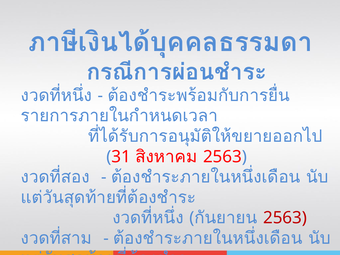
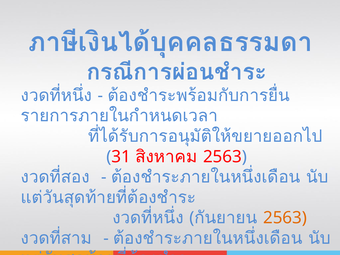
2563 colour: red -> orange (285, 218)
